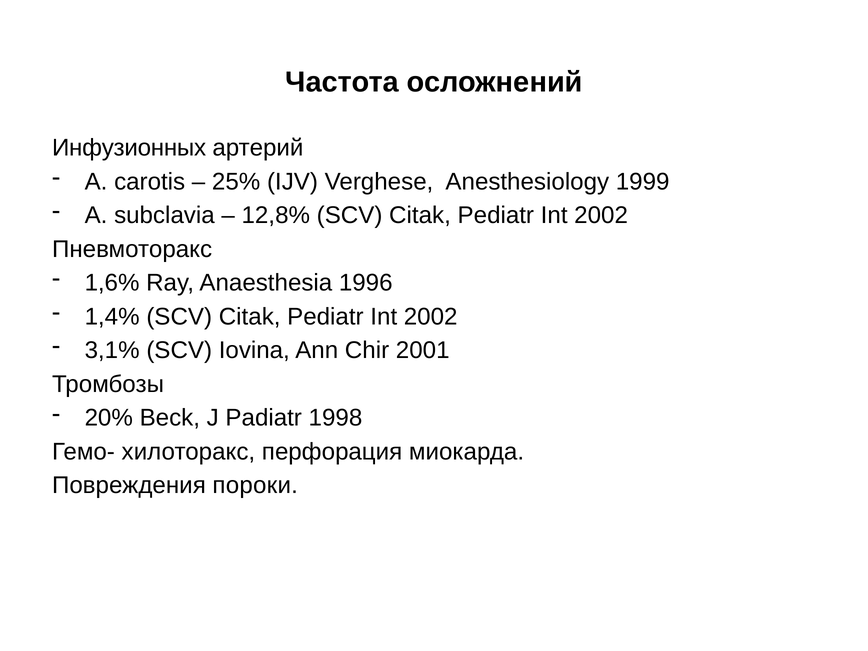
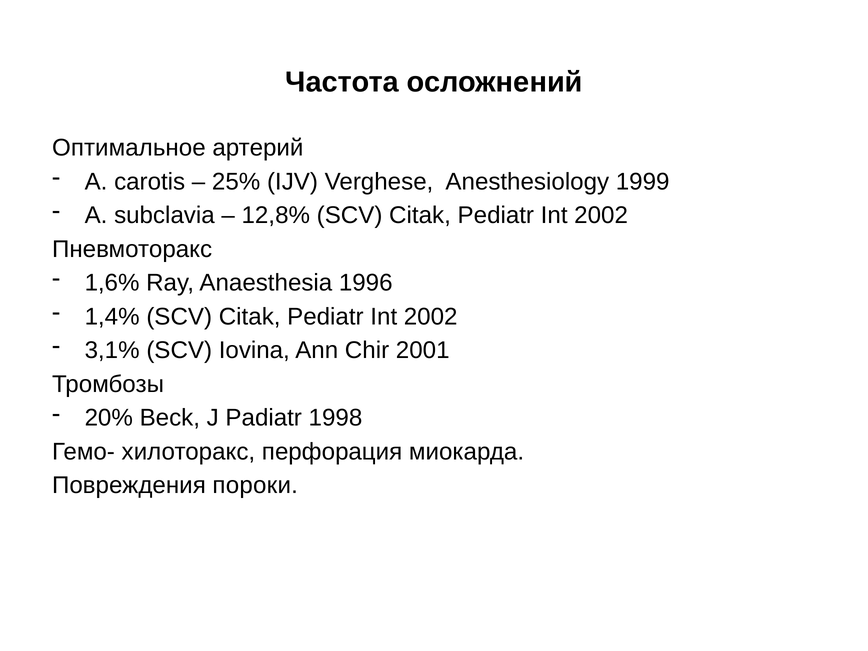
Инфузионных: Инфузионных -> Оптимальное (129, 148)
